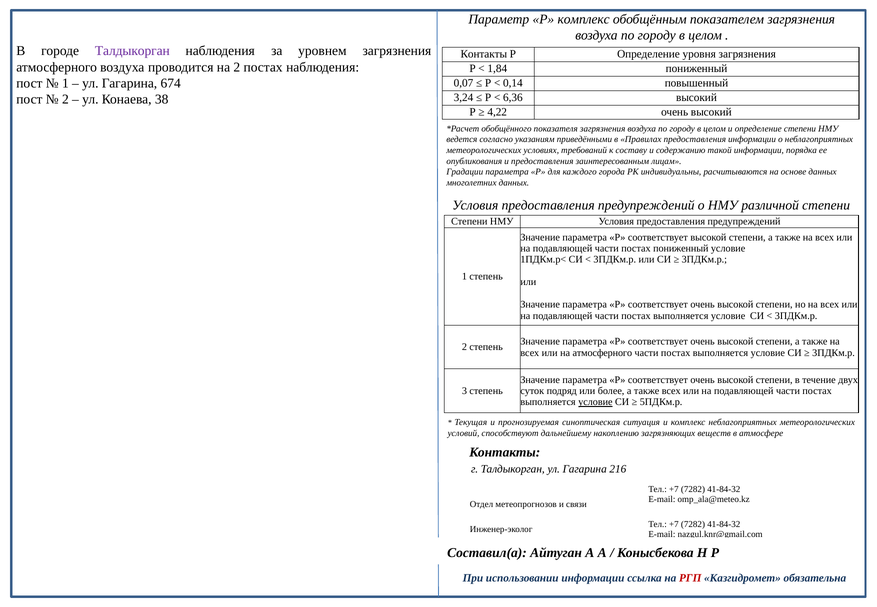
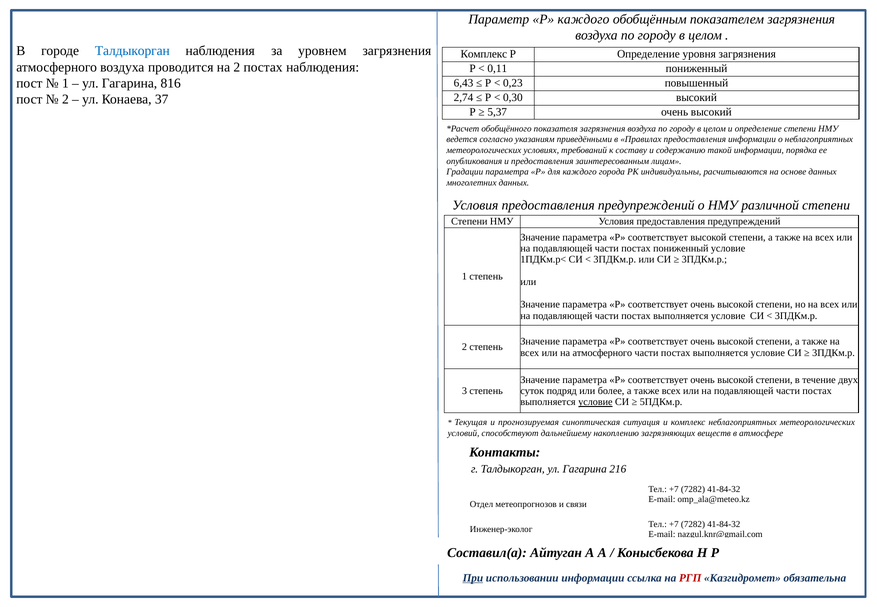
Р комплекс: комплекс -> каждого (584, 19)
Талдыкорган colour: purple -> blue (132, 51)
Контакты: Контакты -> Комплекс (484, 54)
1,84: 1,84 -> 0,11 (497, 69)
674: 674 -> 816 (171, 83)
0,07: 0,07 -> 6,43 (463, 83)
0,14: 0,14 -> 0,23 (513, 83)
3,24: 3,24 -> 2,74 (463, 98)
6,36: 6,36 -> 0,30 (513, 98)
38: 38 -> 37 (162, 100)
4,22: 4,22 -> 5,37 (497, 112)
При underline: none -> present (473, 578)
